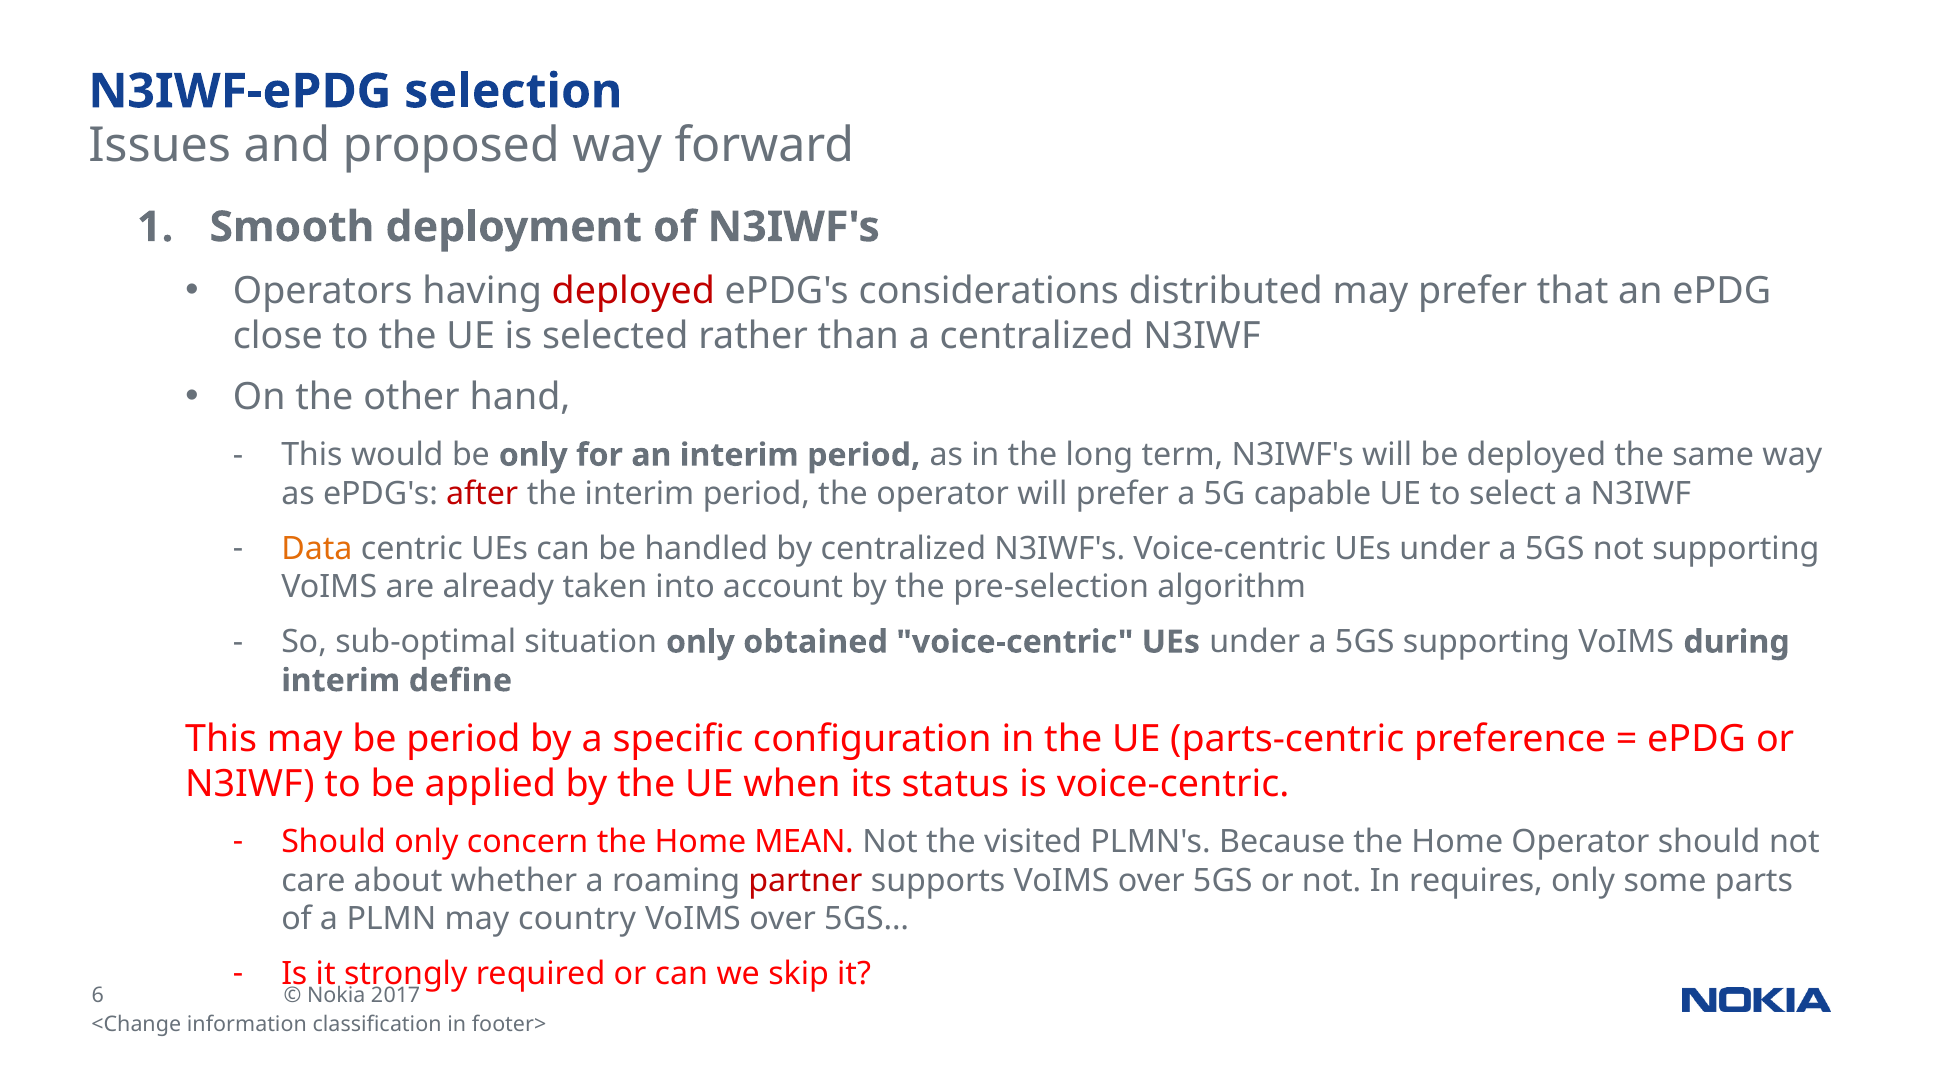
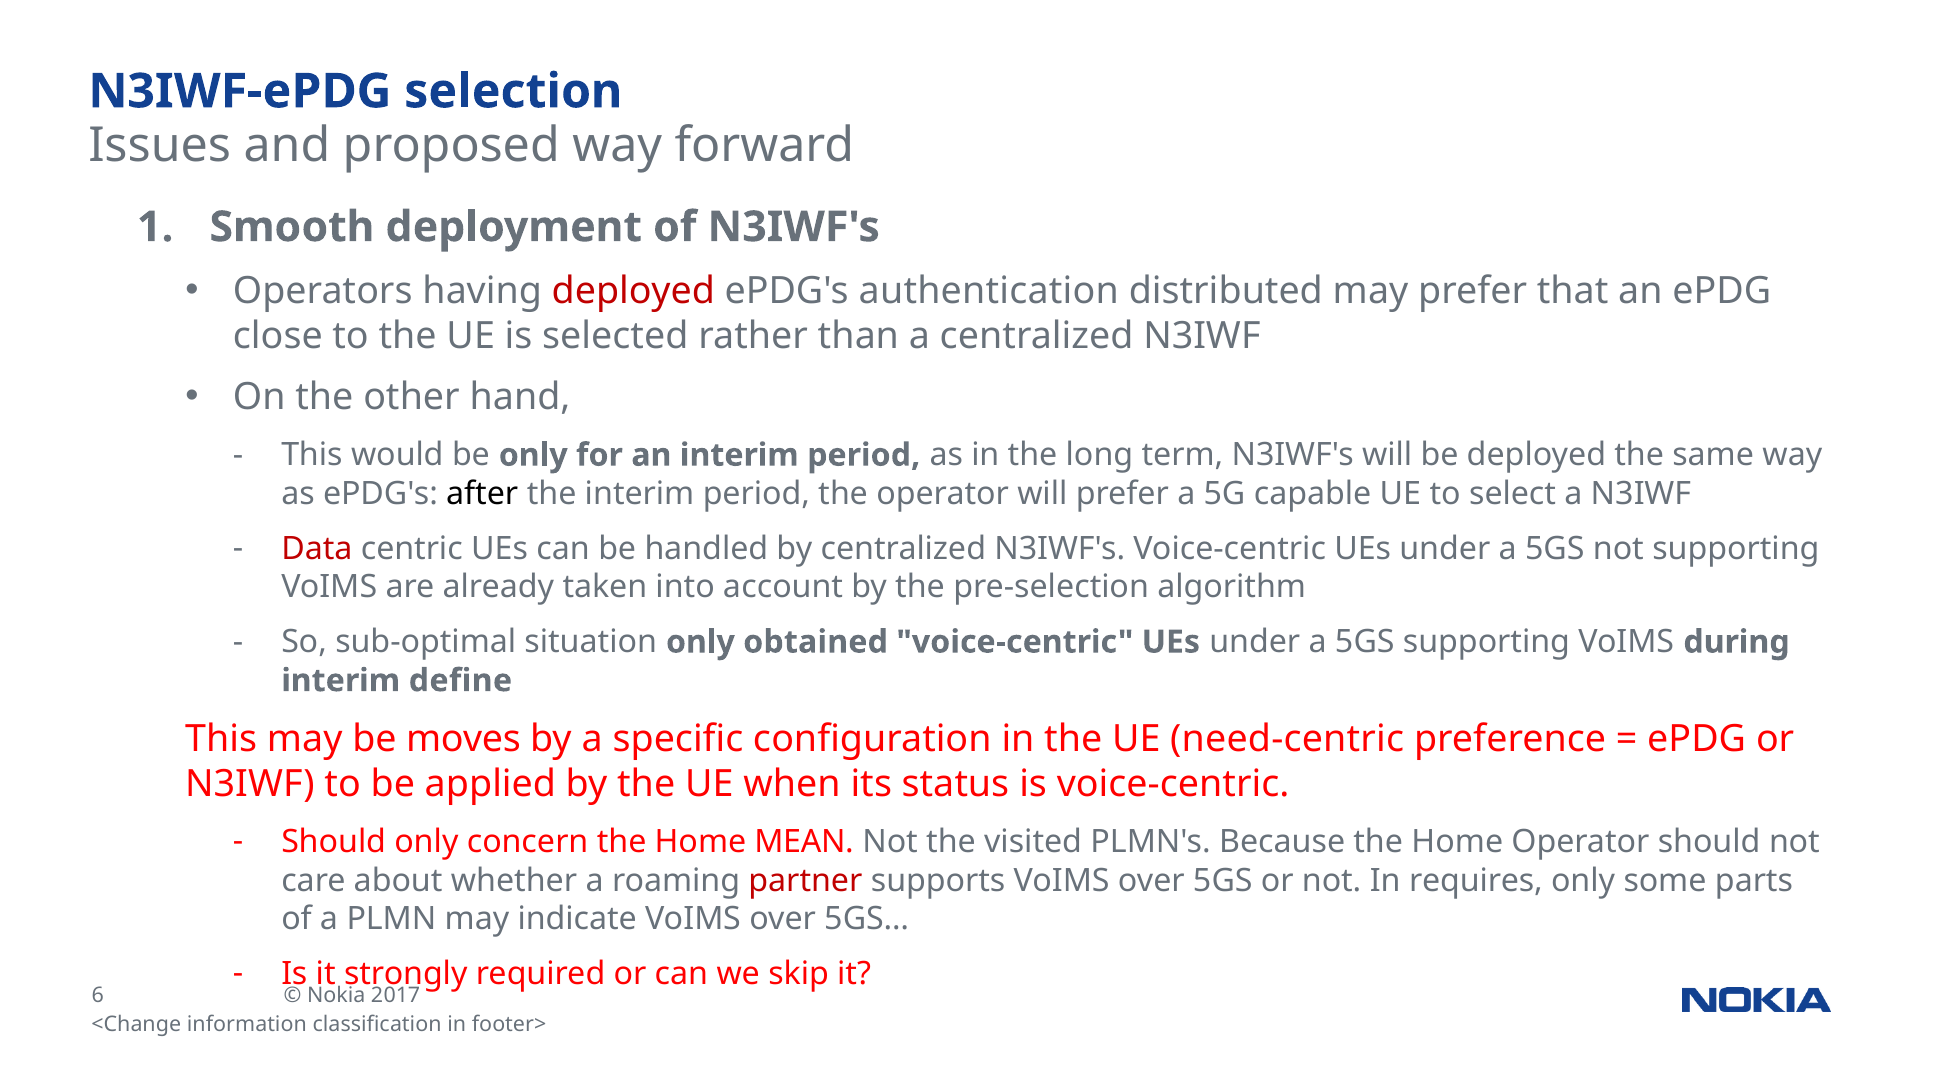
considerations: considerations -> authentication (989, 291)
after colour: red -> black (482, 494)
Data colour: orange -> red (317, 549)
be period: period -> moves (463, 739)
parts-centric: parts-centric -> need-centric (1287, 739)
country: country -> indicate (577, 919)
